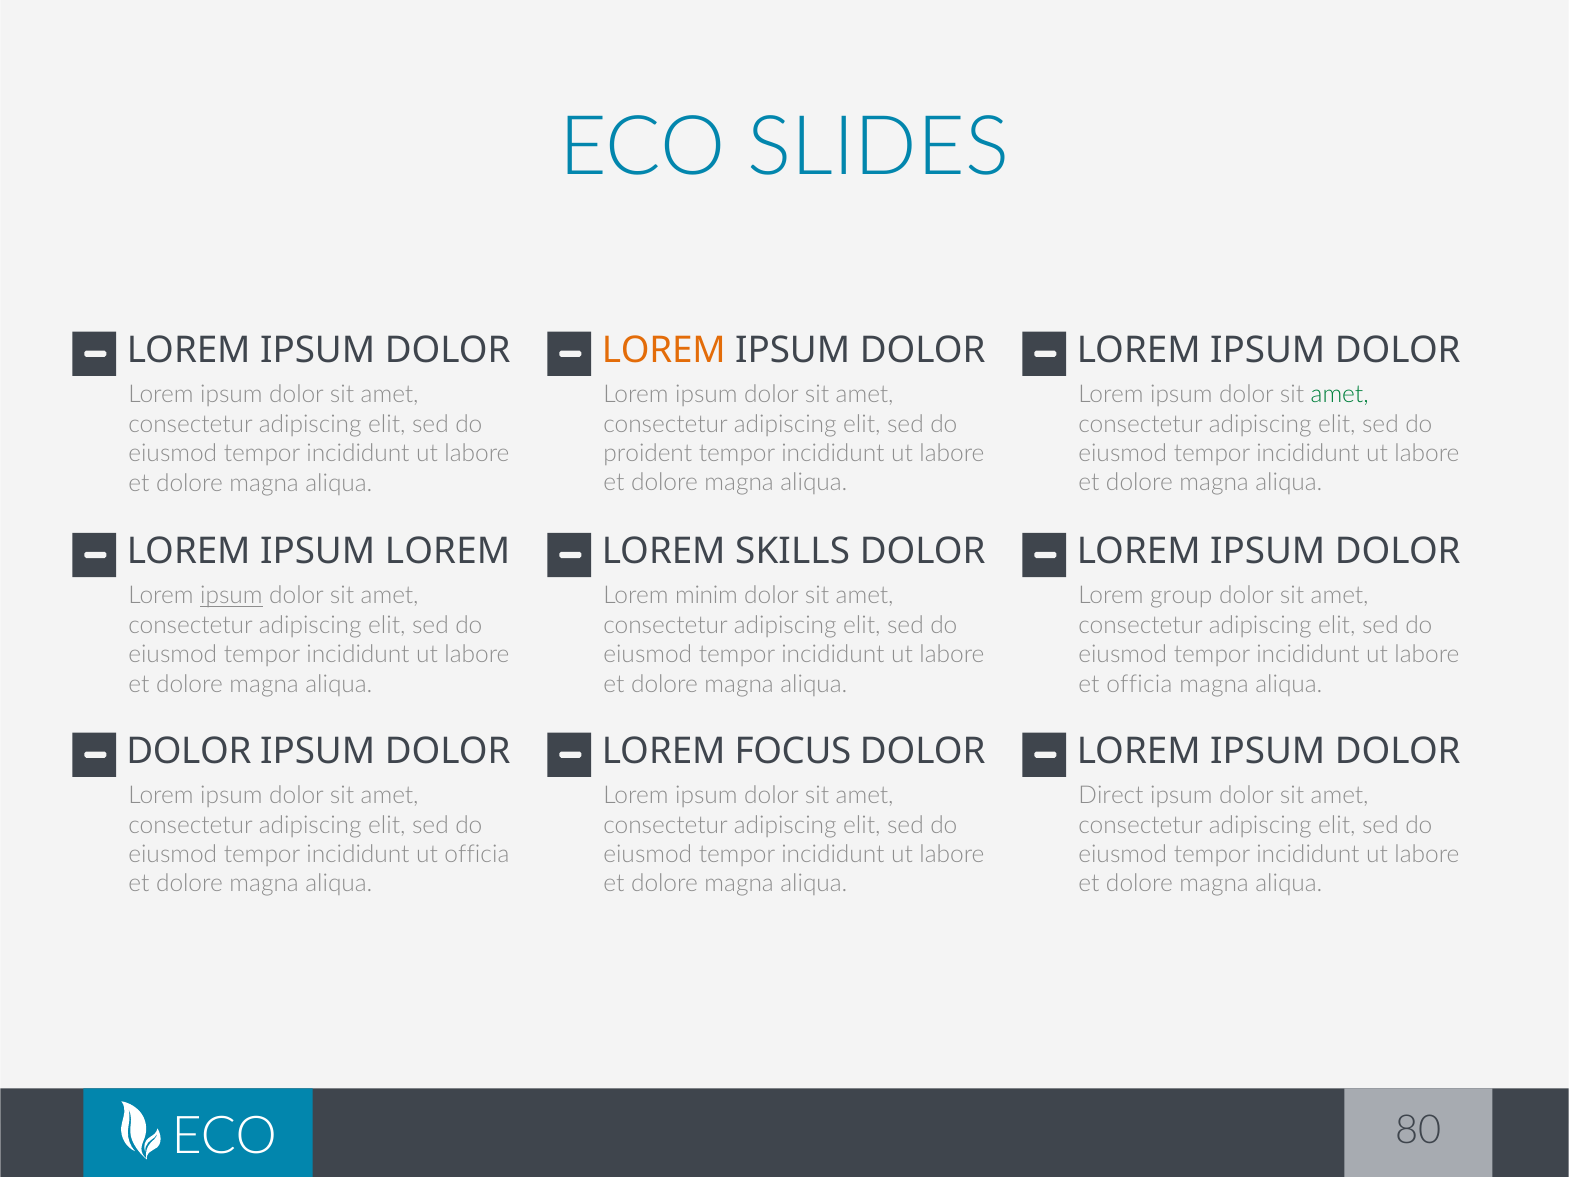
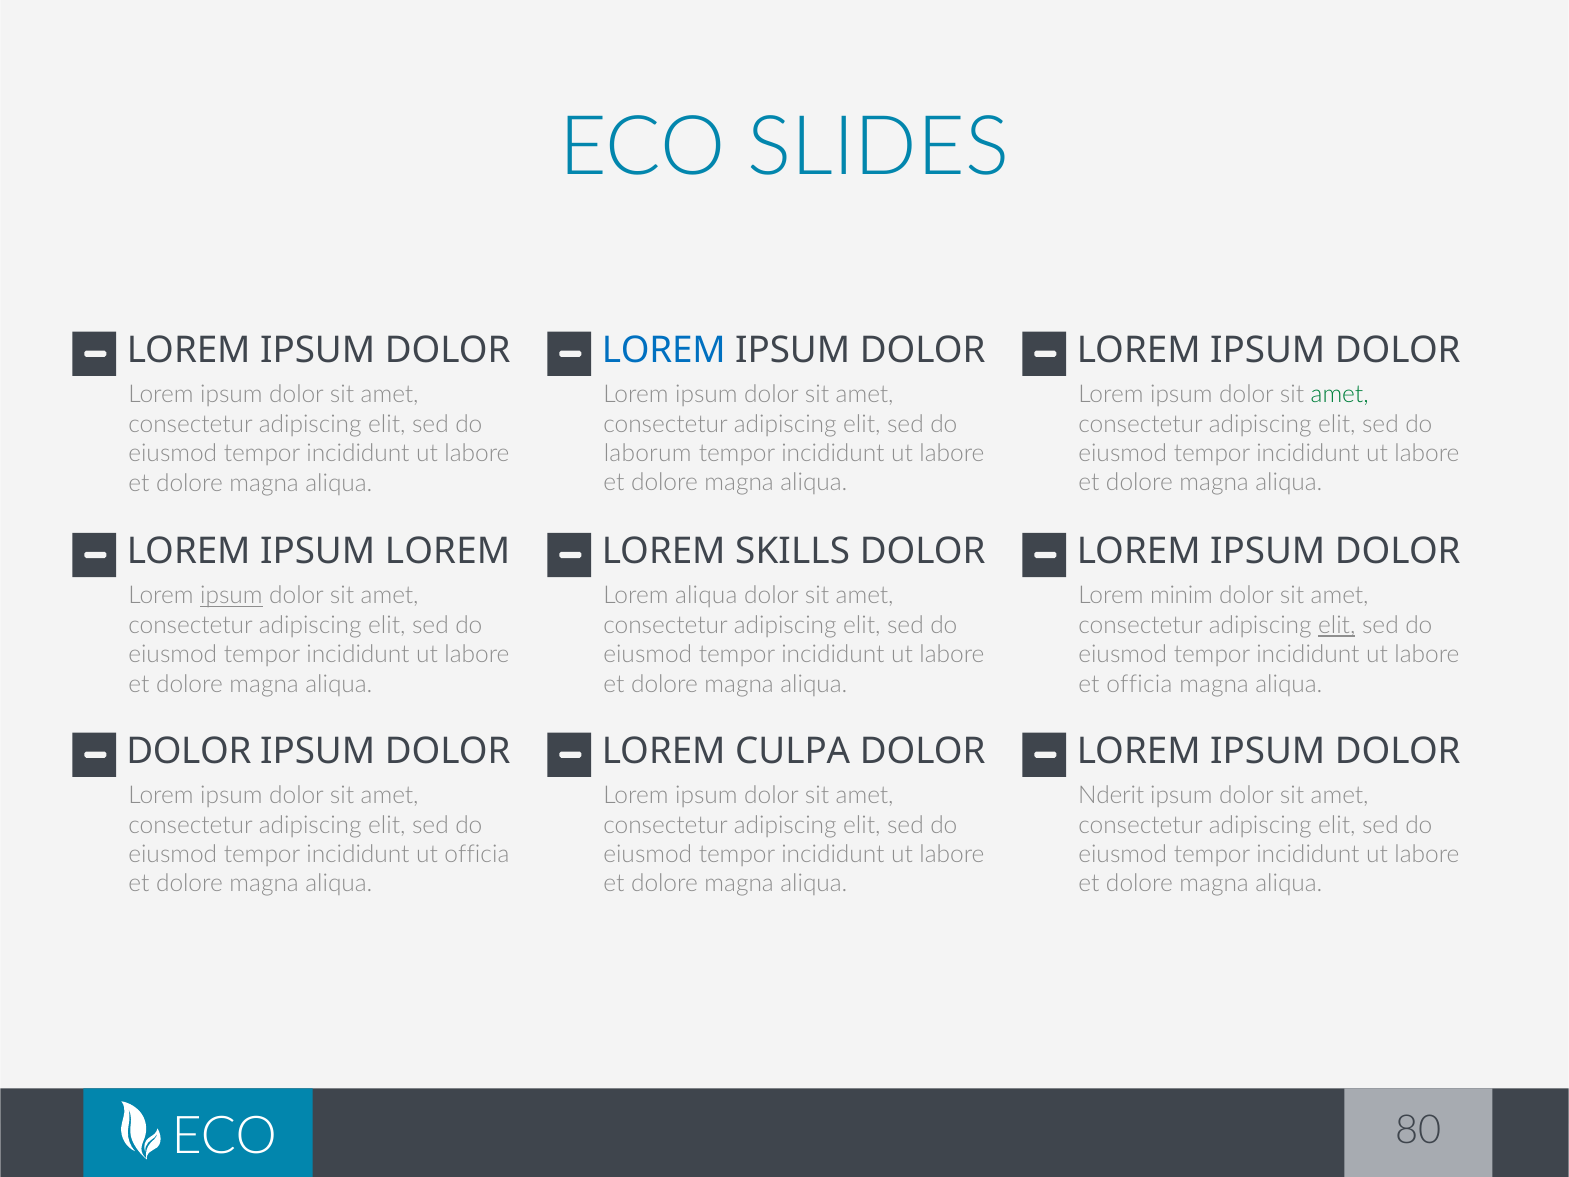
LOREM colour: orange -> blue (664, 350)
proident: proident -> laborum (648, 453)
Lorem minim: minim -> aliqua (706, 596)
group: group -> minim (1181, 596)
elit underline: none -> present (1337, 625)
FOCUS: FOCUS -> CULPA (793, 751)
Direct: Direct -> Nderit (1111, 795)
